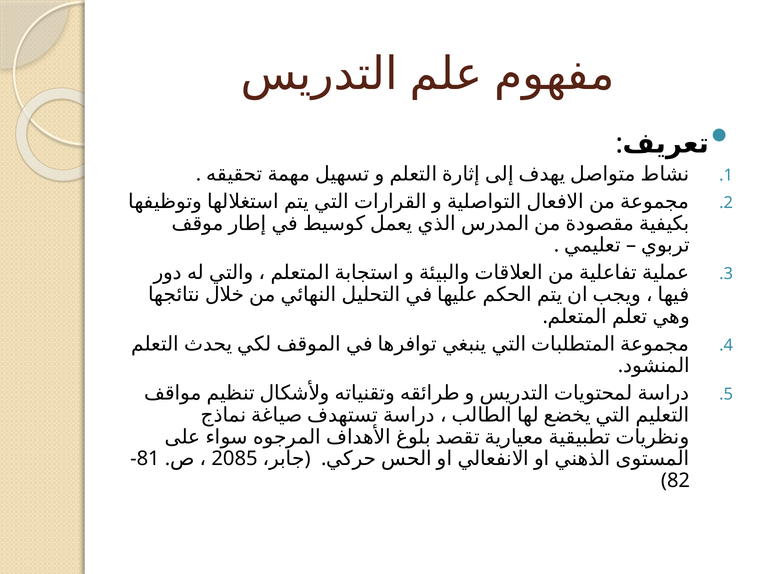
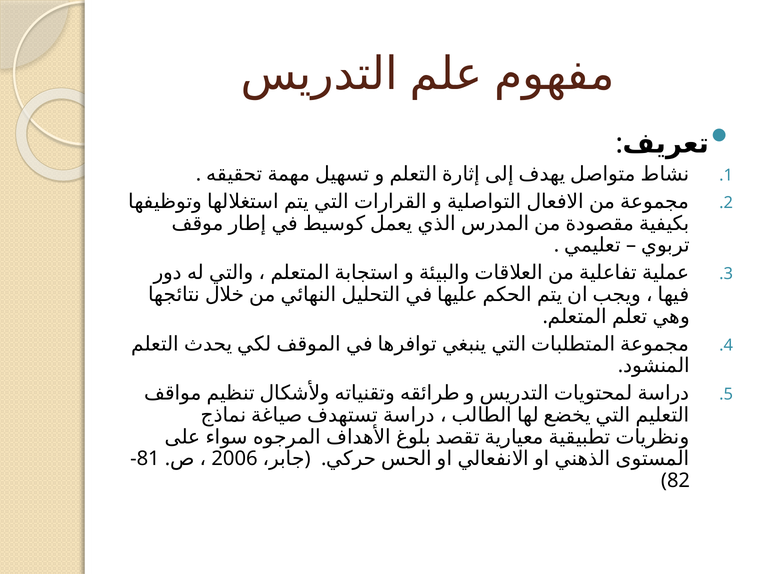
2085: 2085 -> 2006 (235, 459)
